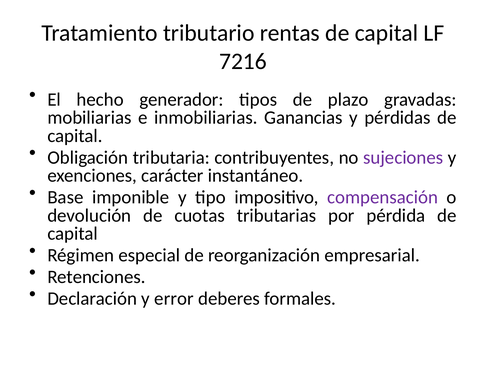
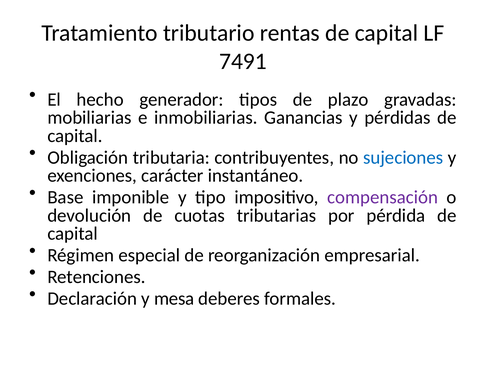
7216: 7216 -> 7491 (243, 61)
sujeciones colour: purple -> blue (403, 157)
error: error -> mesa (174, 298)
